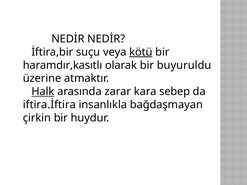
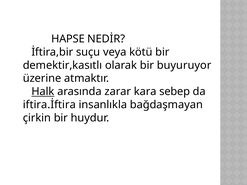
NEDİR: NEDİR -> HAPSE (68, 39)
kötü underline: present -> none (141, 52)
haramdır,kasıtlı: haramdır,kasıtlı -> demektir,kasıtlı (62, 65)
buyuruldu: buyuruldu -> buyuruyor (184, 65)
